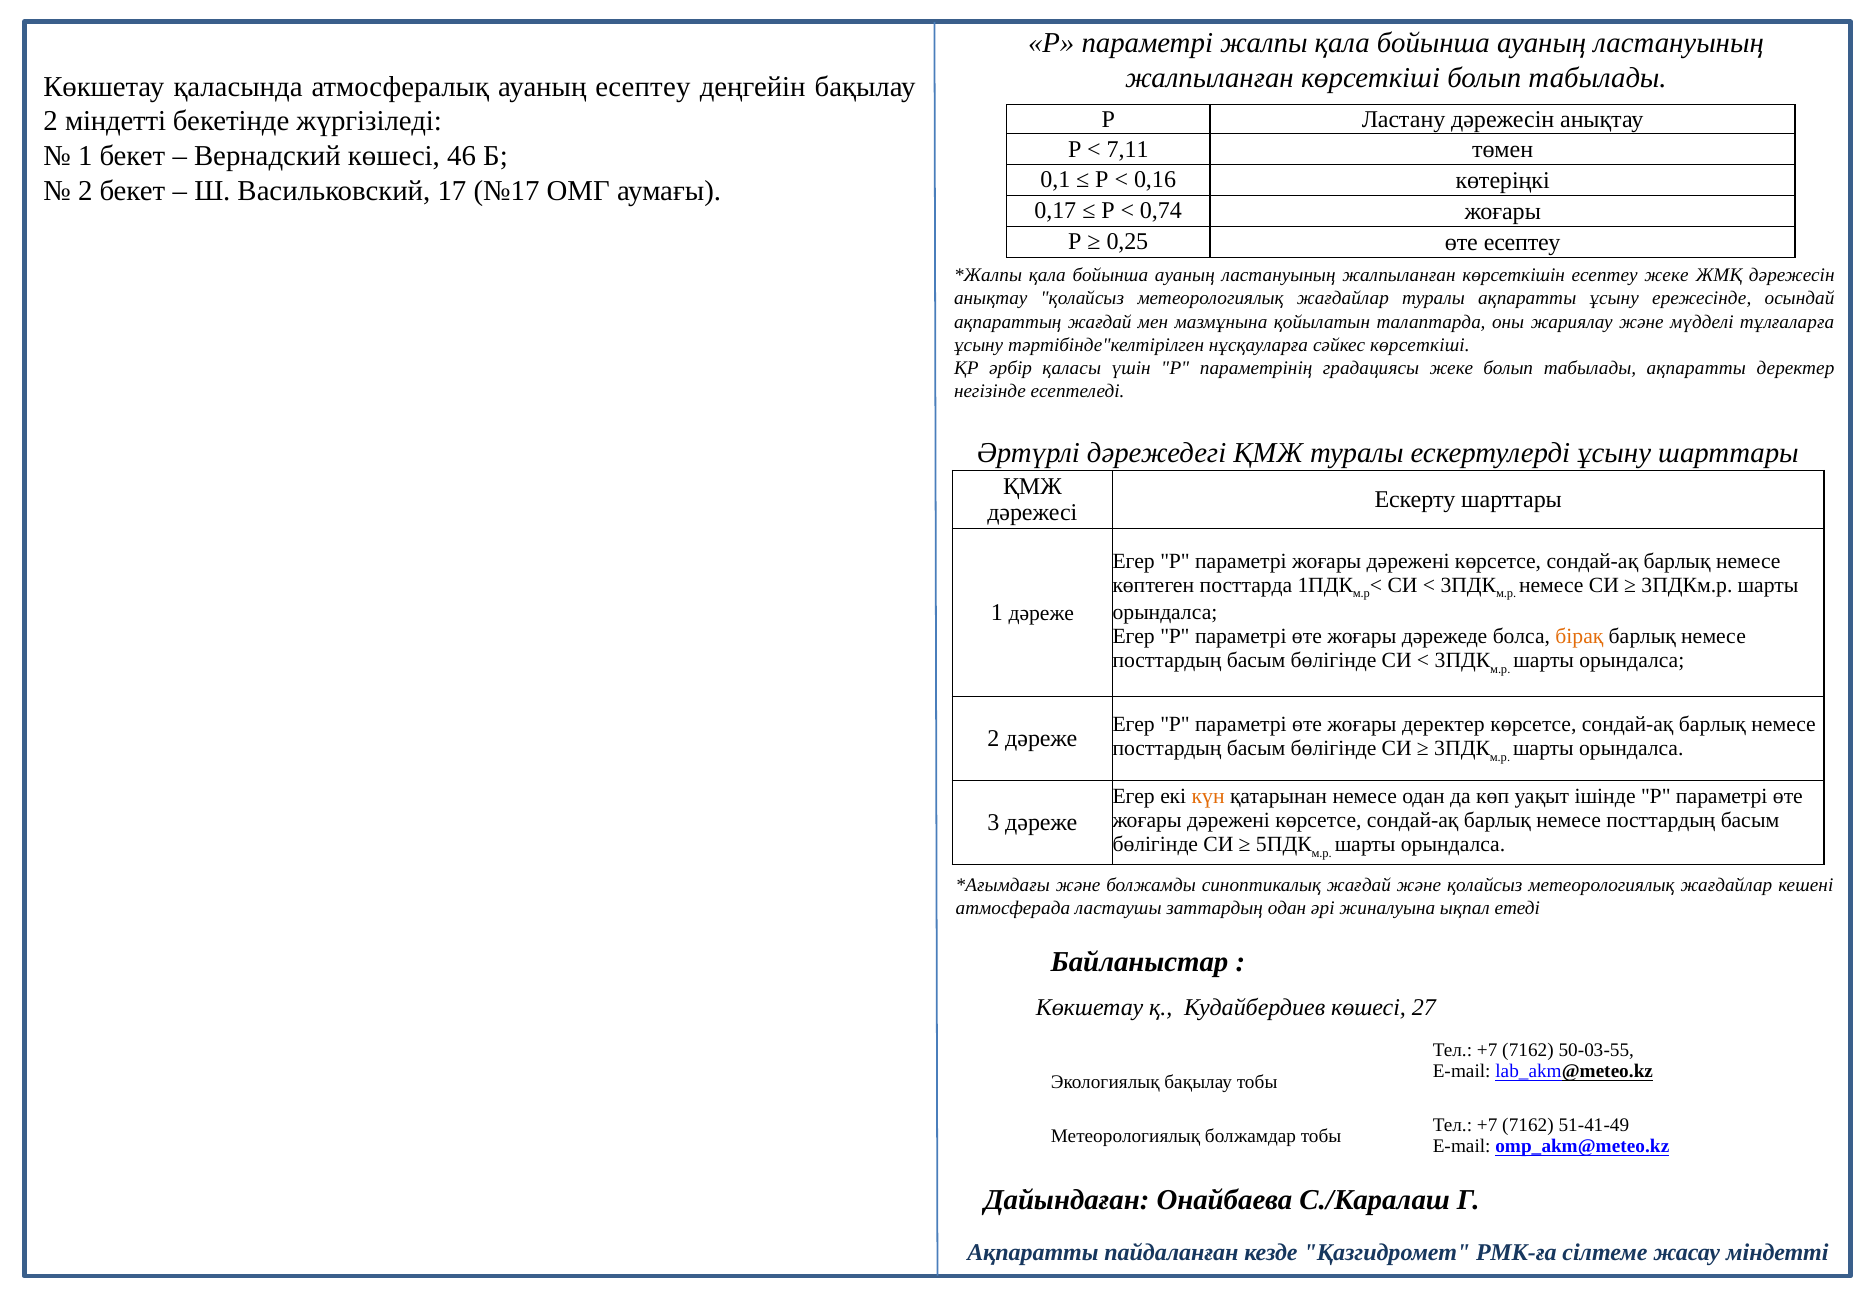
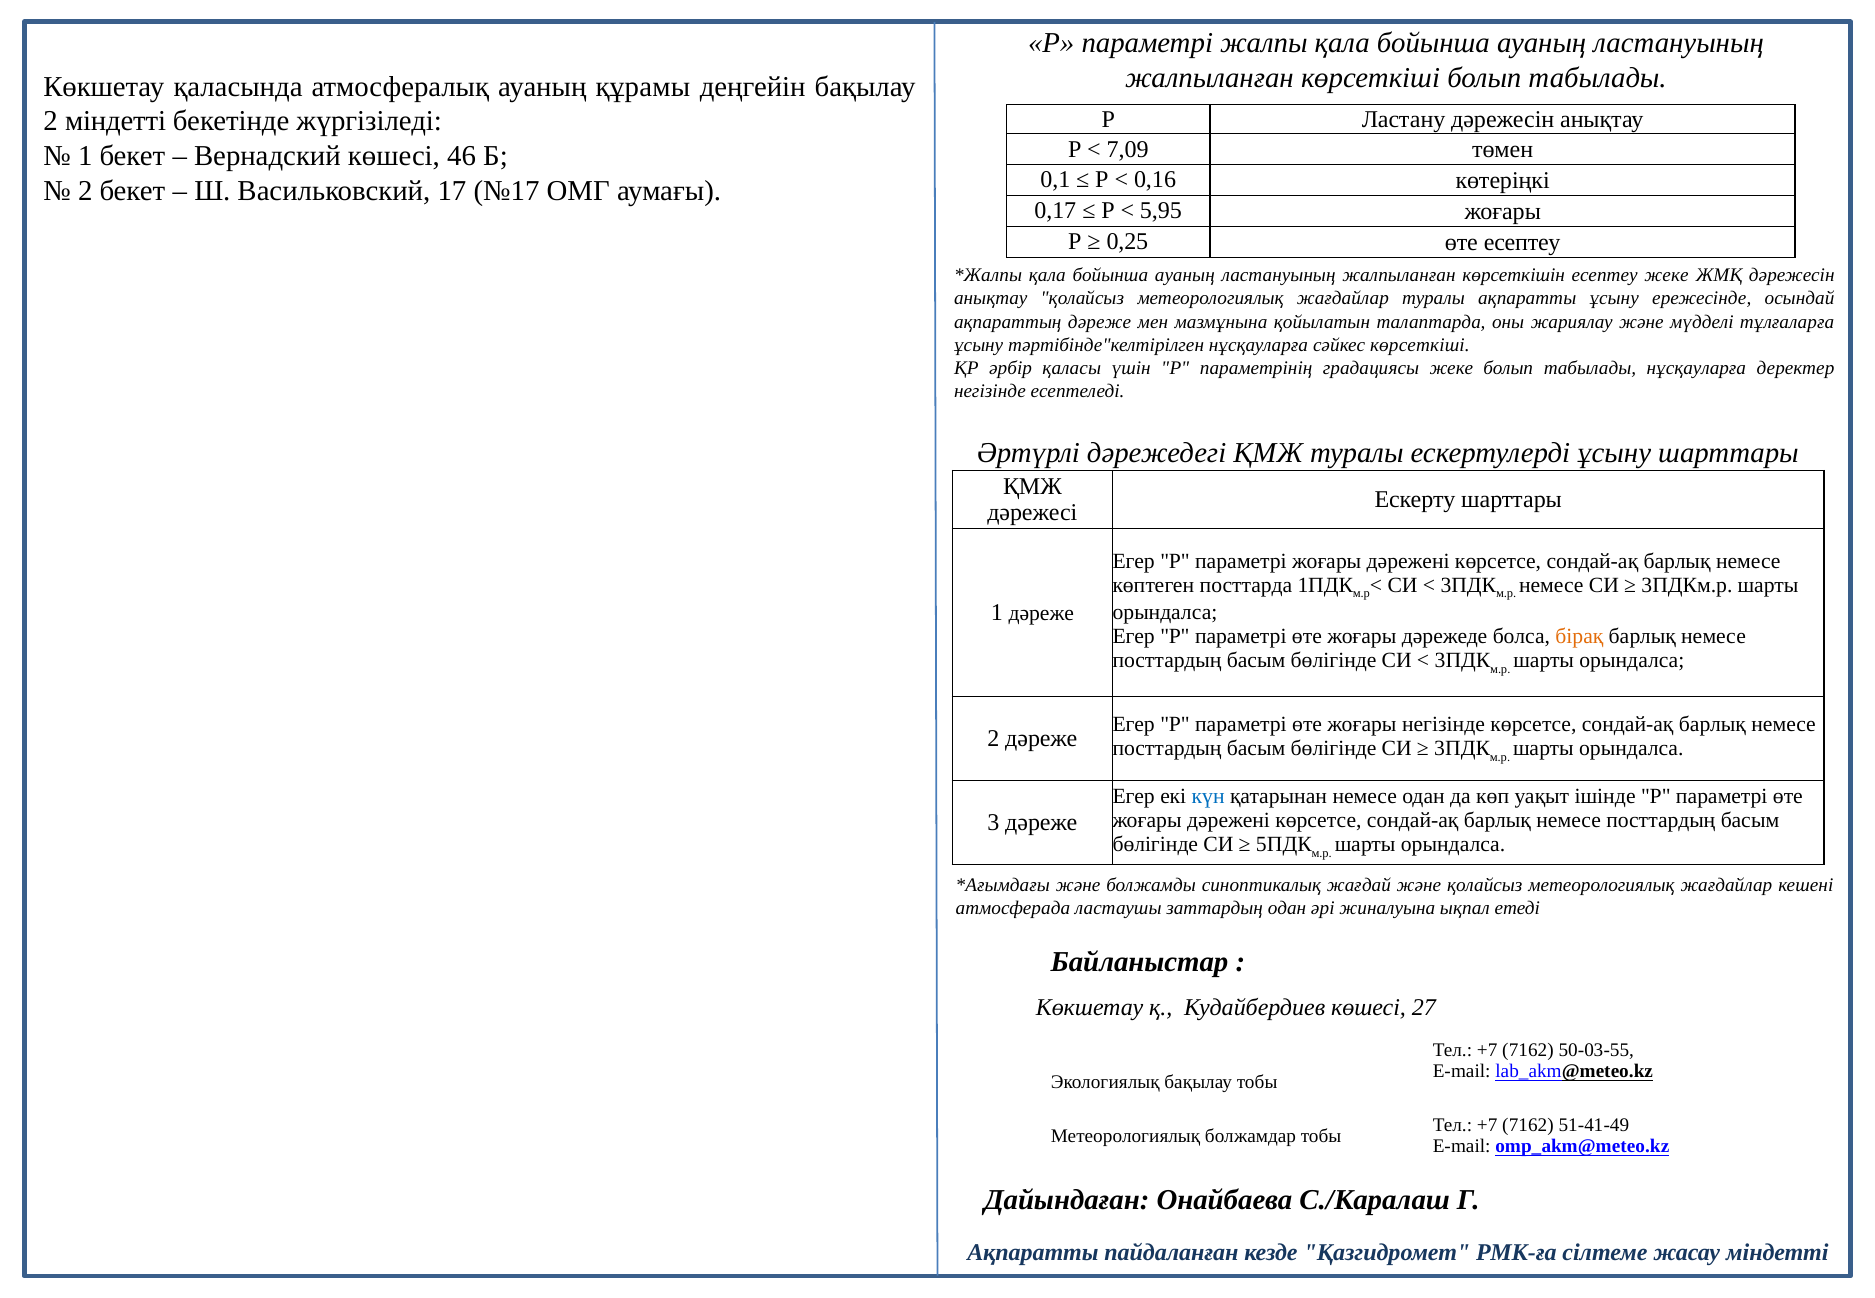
ауаның есептеу: есептеу -> құрамы (643, 87)
7,11: 7,11 -> 7,09 (1128, 149)
0,74: 0,74 -> 5,95 (1161, 211)
ақпараттың жағдай: жағдай -> дәреже (1100, 322)
табылады ақпаратты: ақпаратты -> нұсқауларға (1696, 368)
жоғары деректер: деректер -> негізінде (1443, 725)
күн colour: orange -> blue (1208, 797)
